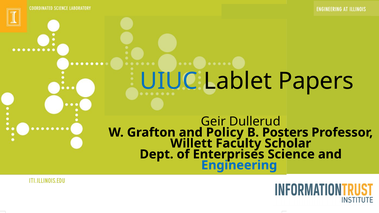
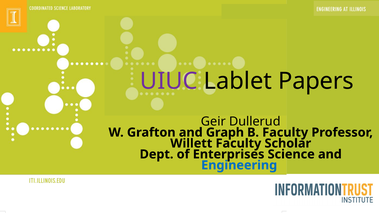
UIUC colour: blue -> purple (169, 81)
Policy: Policy -> Graph (225, 133)
B Posters: Posters -> Faculty (285, 133)
